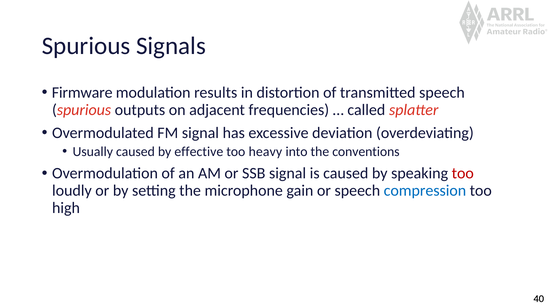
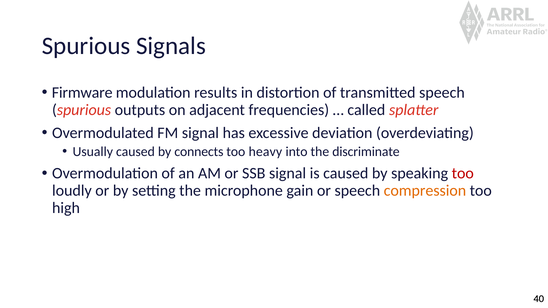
effective: effective -> connects (199, 152)
conventions: conventions -> discriminate (366, 152)
compression colour: blue -> orange (425, 191)
